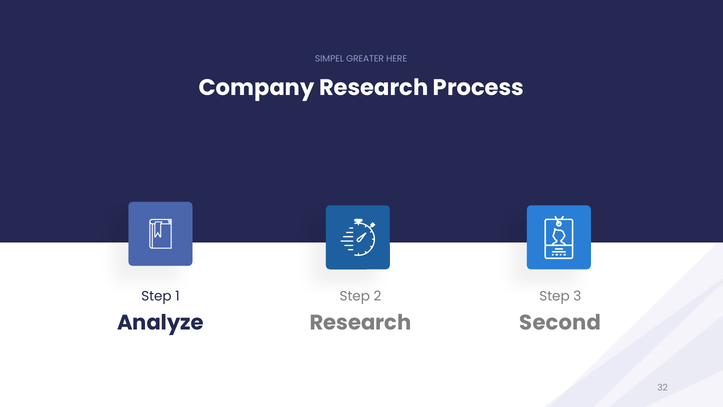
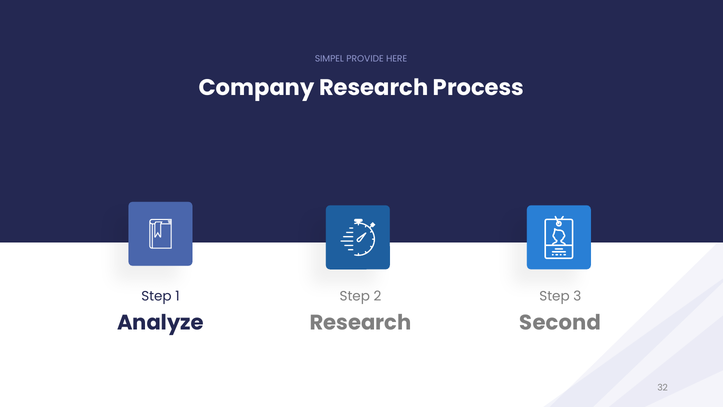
GREATER: GREATER -> PROVIDE (365, 59)
